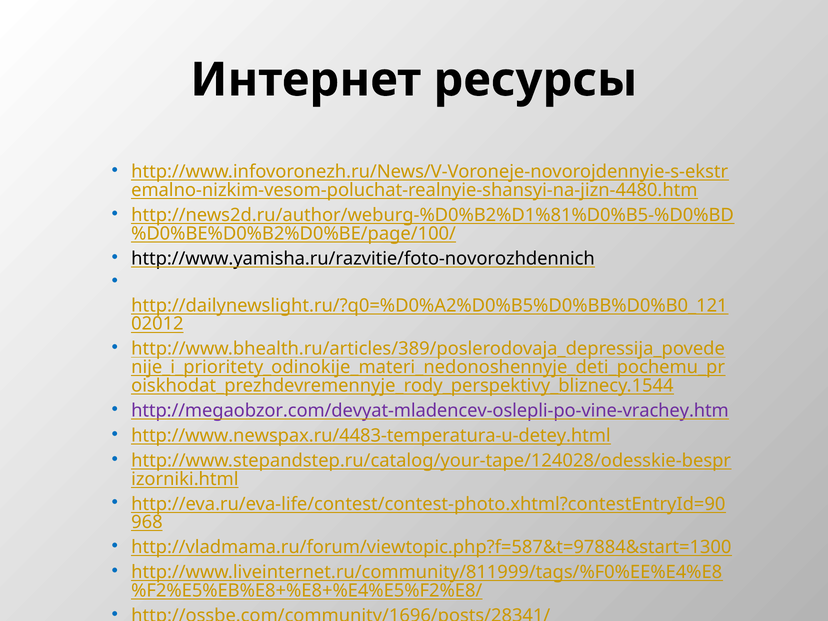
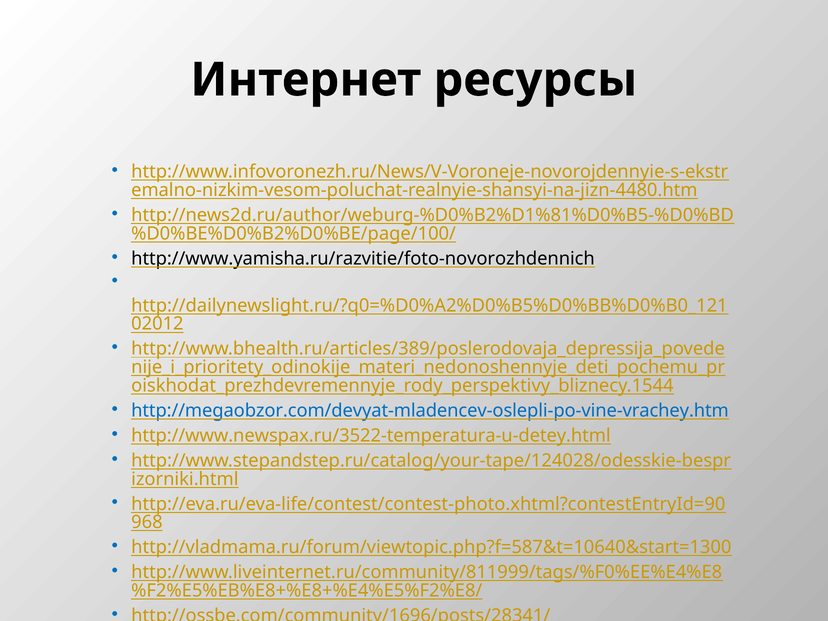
http://megaobzor.com/devyat-mladencev-oslepli-po-vine-vrachey.htm colour: purple -> blue (430, 411)
http://www.newspax.ru/4483-temperatura-u-detey.html: http://www.newspax.ru/4483-temperatura-u-detey.html -> http://www.newspax.ru/3522-temperatura-u-detey.html (371, 436)
http://vladmama.ru/forum/viewtopic.php?f=587&t=97884&start=1300: http://vladmama.ru/forum/viewtopic.php?f=587&t=97884&start=1300 -> http://vladmama.ru/forum/viewtopic.php?f=587&t=10640&start=1300 (431, 547)
